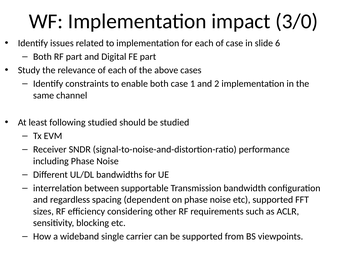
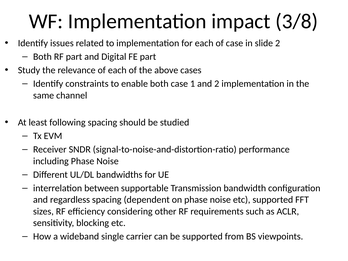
3/0: 3/0 -> 3/8 (297, 21)
slide 6: 6 -> 2 (278, 43)
following studied: studied -> spacing (102, 122)
